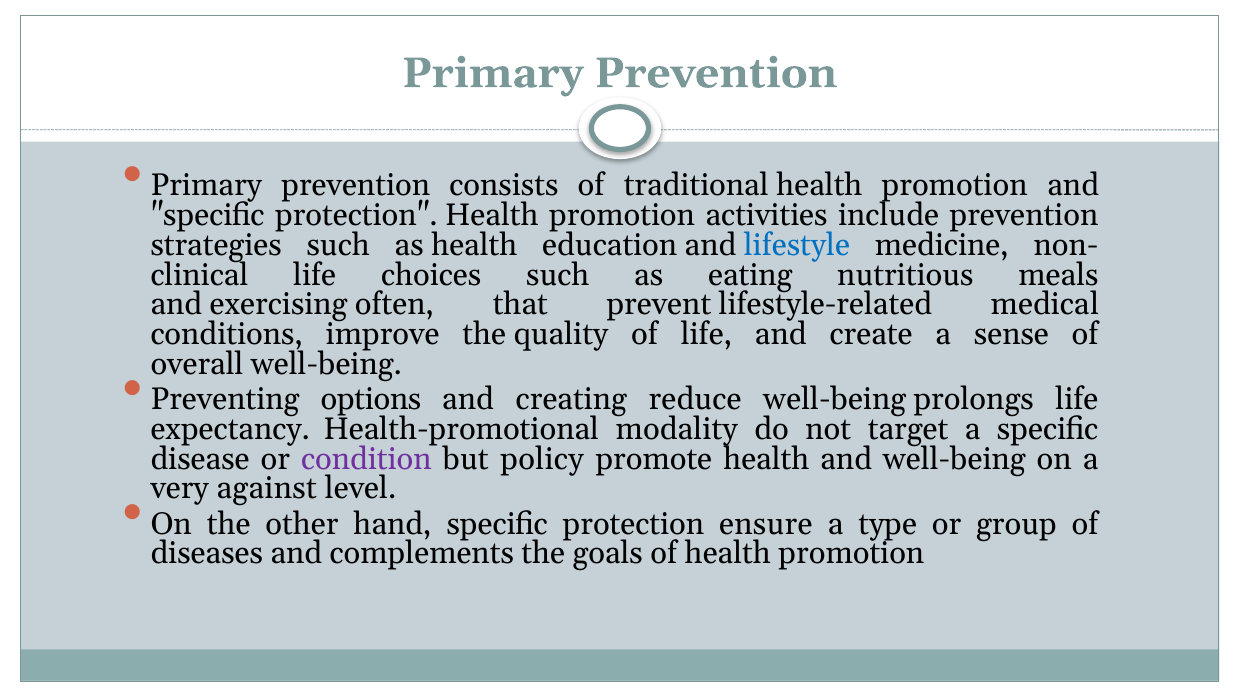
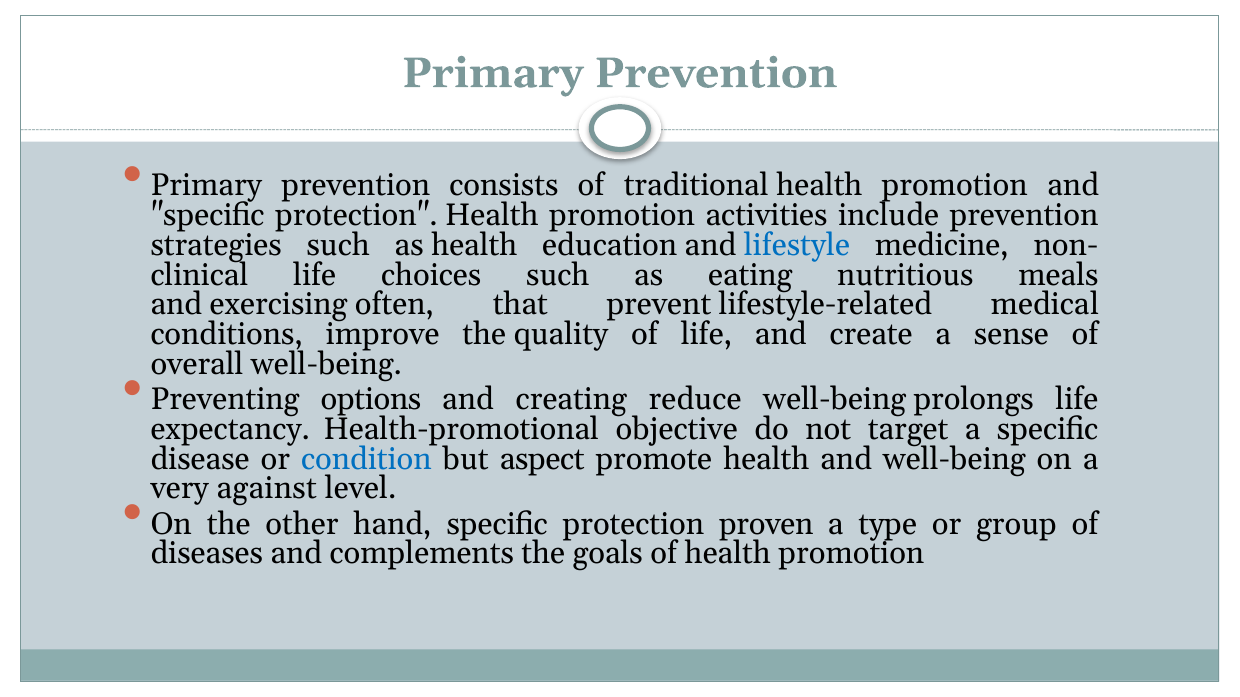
modality: modality -> objective (677, 429)
condition colour: purple -> blue (366, 459)
policy: policy -> aspect (542, 459)
ensure: ensure -> proven (766, 524)
